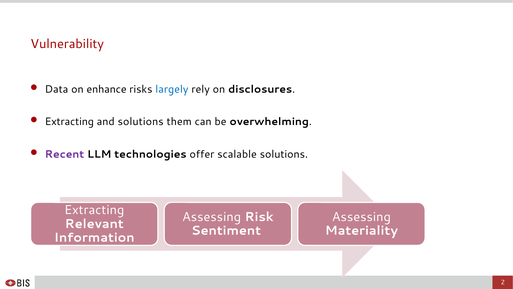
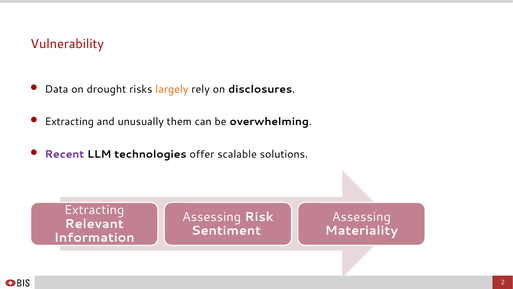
enhance: enhance -> drought (106, 89)
largely colour: blue -> orange (172, 89)
and solutions: solutions -> unusually (141, 122)
